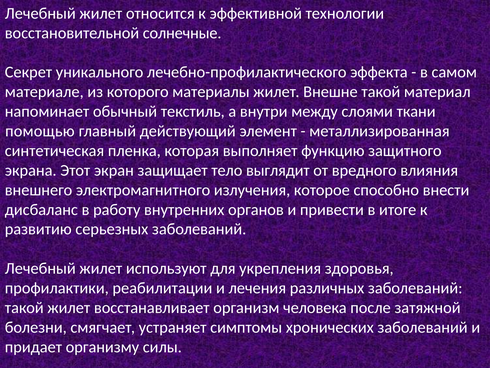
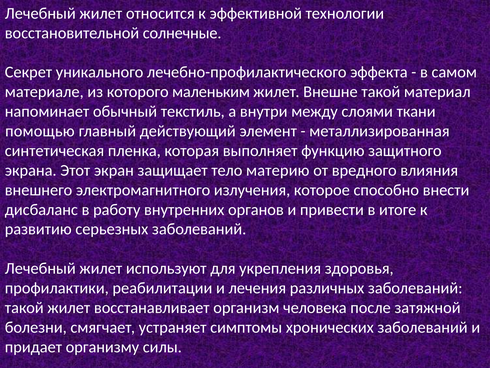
материалы: материалы -> маленьким (211, 92)
выглядит: выглядит -> материю (278, 170)
